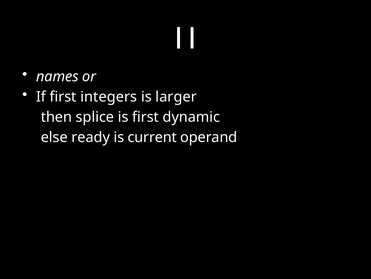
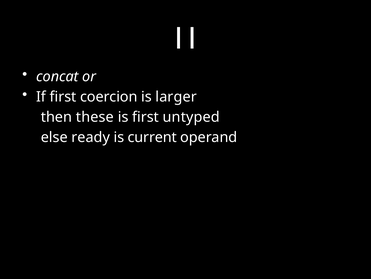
names: names -> concat (57, 76)
integers: integers -> coercion (109, 97)
splice: splice -> these (95, 117)
dynamic: dynamic -> untyped (191, 117)
